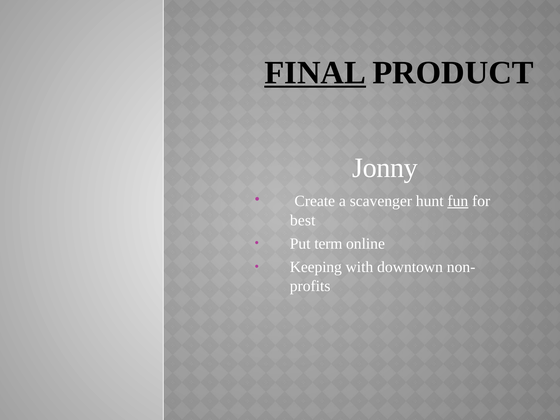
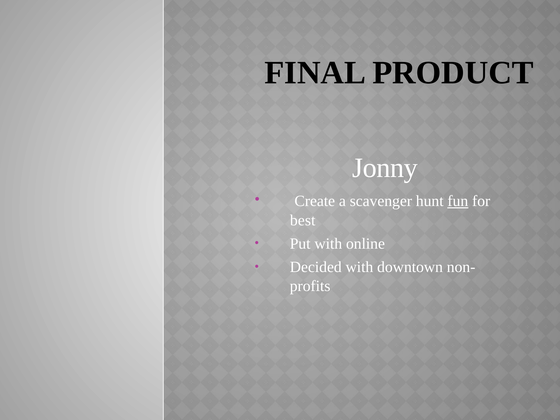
FINAL underline: present -> none (315, 73)
Put term: term -> with (328, 244)
Keeping: Keeping -> Decided (316, 267)
